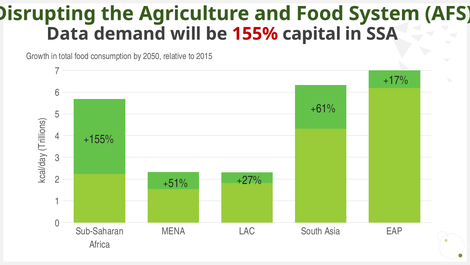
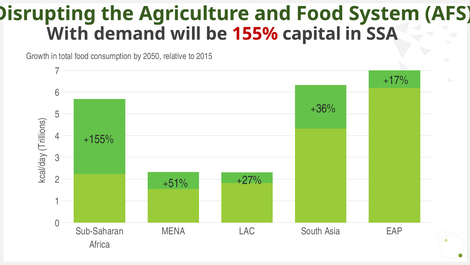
Data: Data -> With (68, 34)
+61%: +61% -> +36% (323, 109)
